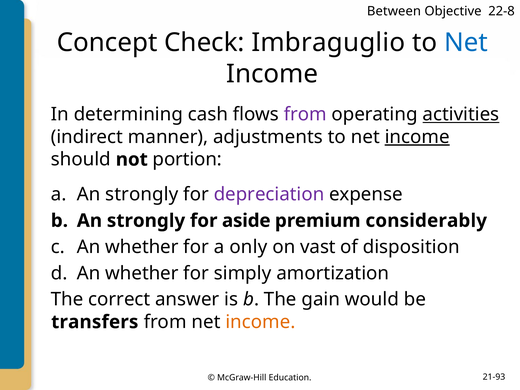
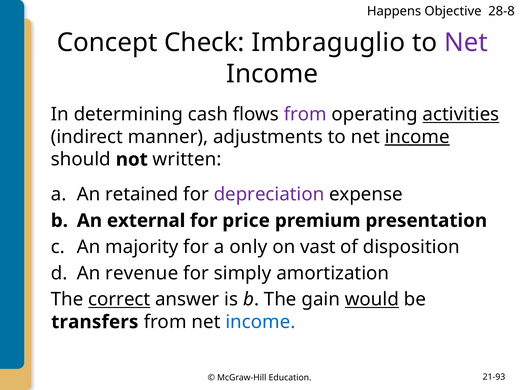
Between: Between -> Happens (394, 11)
22-8: 22-8 -> 28-8 (502, 11)
Net colour: blue -> purple (466, 43)
portion: portion -> written (187, 159)
a An strongly: strongly -> retained (142, 194)
b An strongly: strongly -> external (146, 221)
aside: aside -> price (246, 221)
considerably: considerably -> presentation (426, 221)
whether: whether -> majority (142, 247)
whether: whether -> revenue (142, 273)
correct underline: none -> present (119, 299)
would underline: none -> present (372, 299)
income colour: orange -> blue (260, 322)
